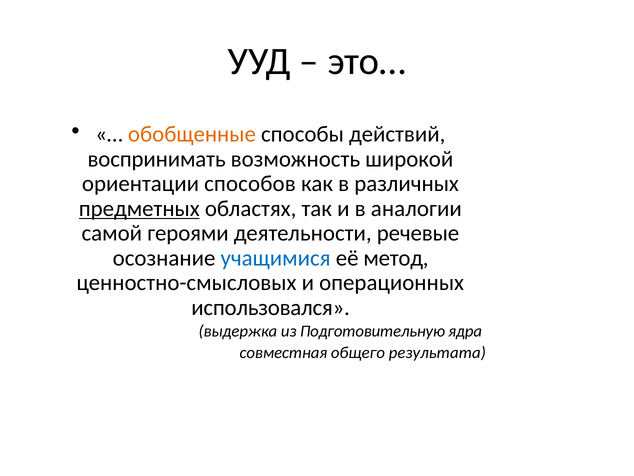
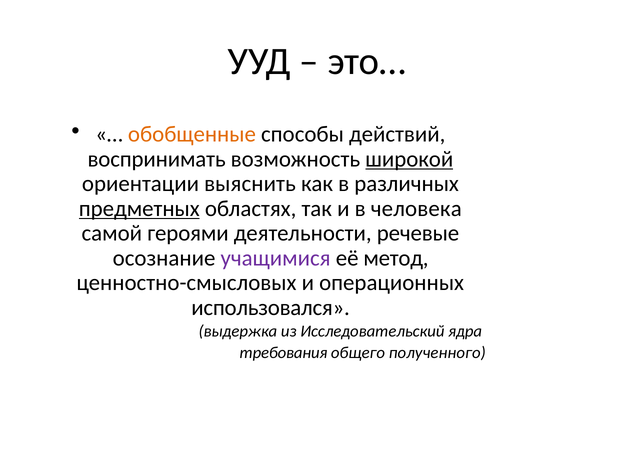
широкой underline: none -> present (409, 159)
способов: способов -> выяснить (250, 184)
аналогии: аналогии -> человека (416, 208)
учащимися colour: blue -> purple (276, 258)
Подготовительную: Подготовительную -> Исследовательский (372, 331)
совместная: совместная -> требования (283, 352)
результата: результата -> полученного (437, 352)
